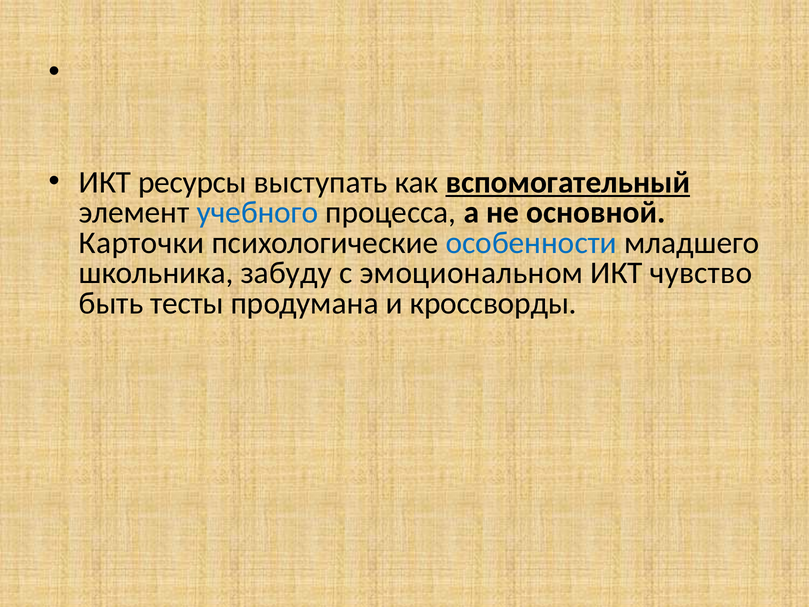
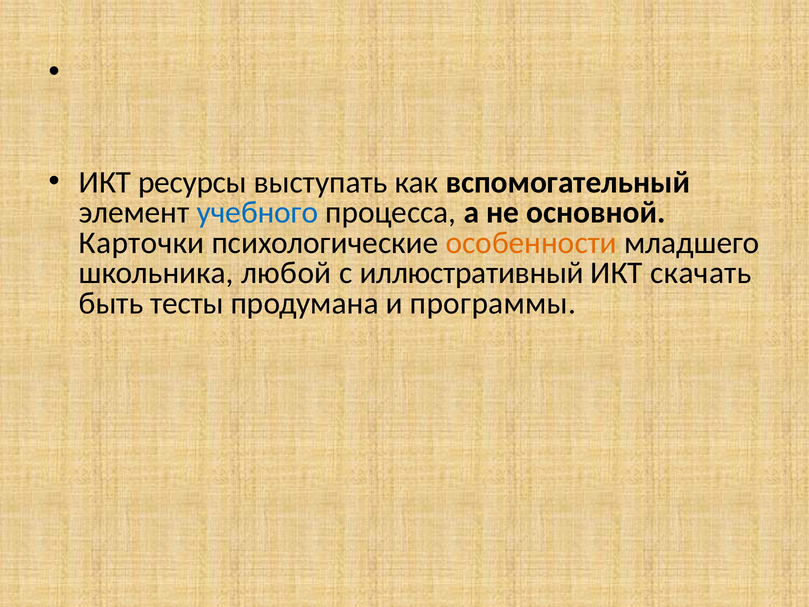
вспомогательный underline: present -> none (568, 182)
особенности colour: blue -> orange (531, 243)
забуду: забуду -> любой (286, 273)
эмоциональном: эмоциональном -> иллюстративный (472, 273)
чувство: чувство -> скачать (701, 273)
кроссворды: кроссворды -> программы (493, 303)
